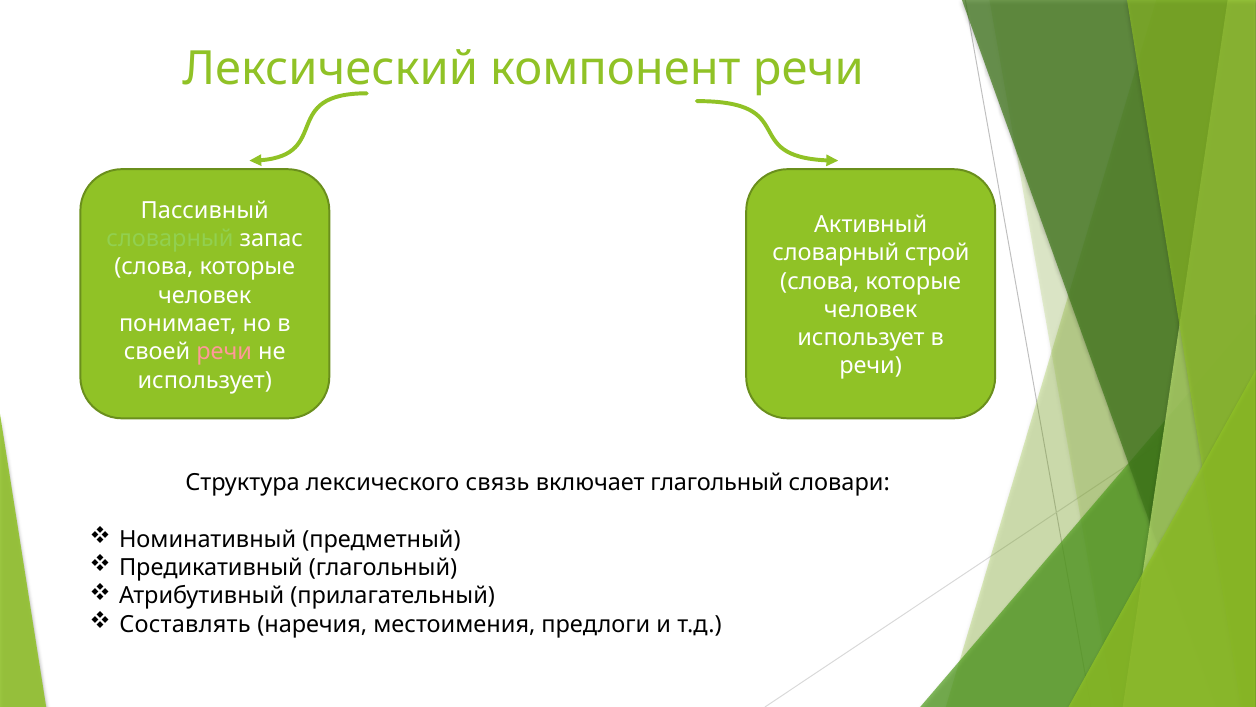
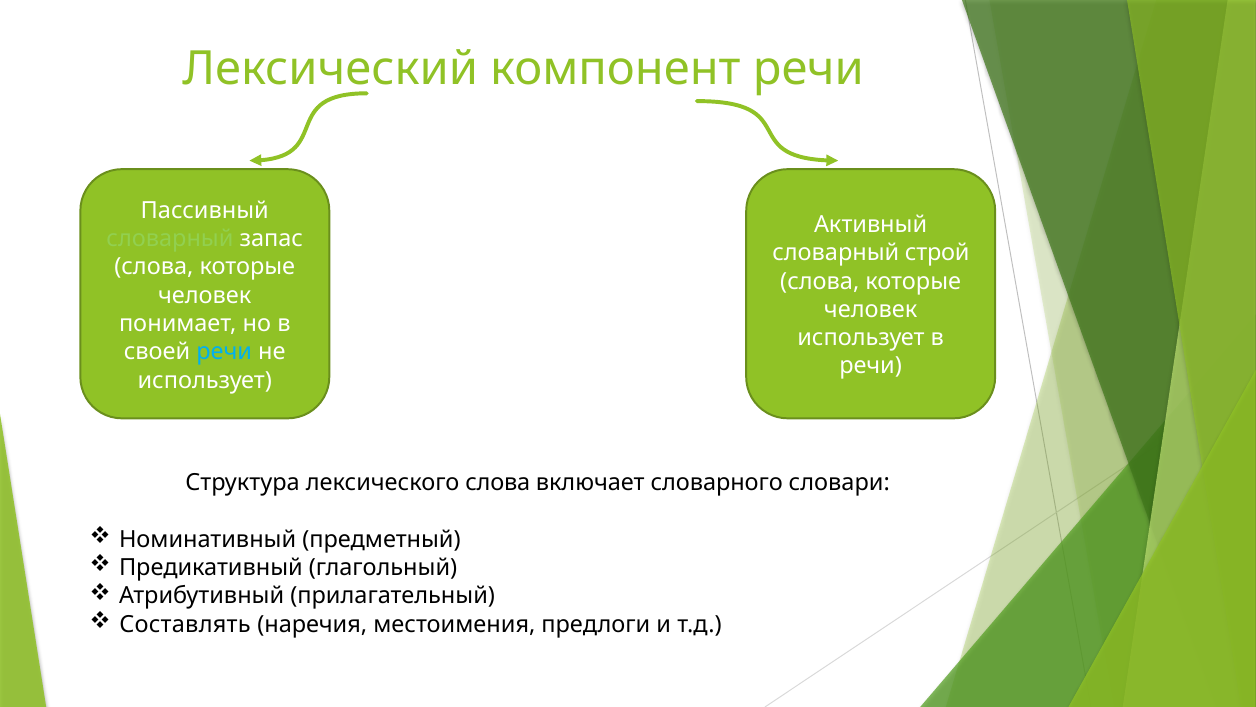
речи colour: pink -> light blue (224, 352)
лексического связь: связь -> слова (498, 483)
включает глагольный: глагольный -> словарного (717, 483)
